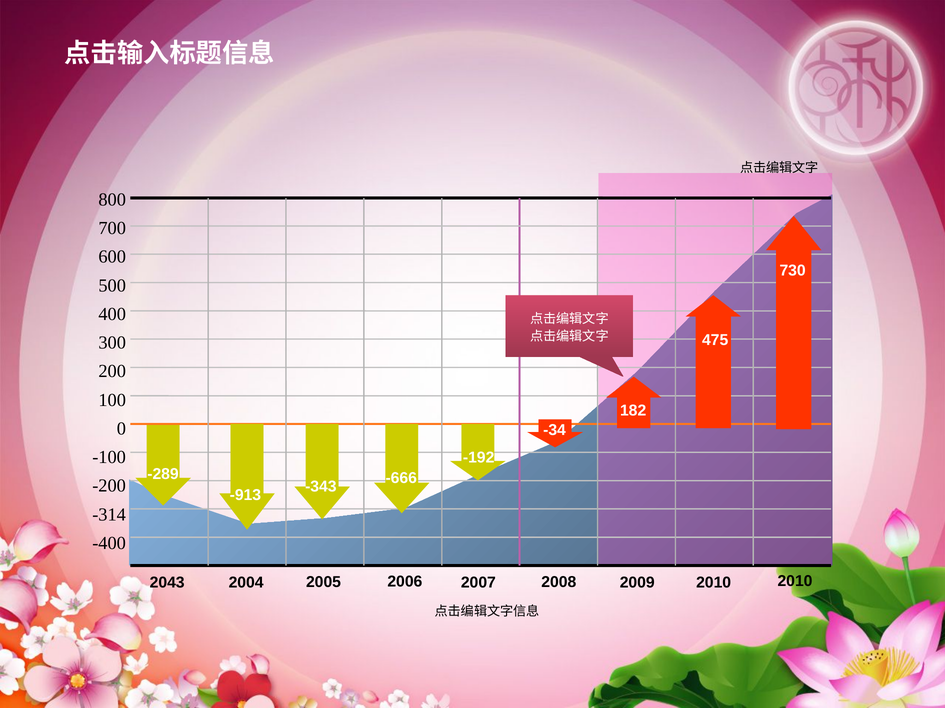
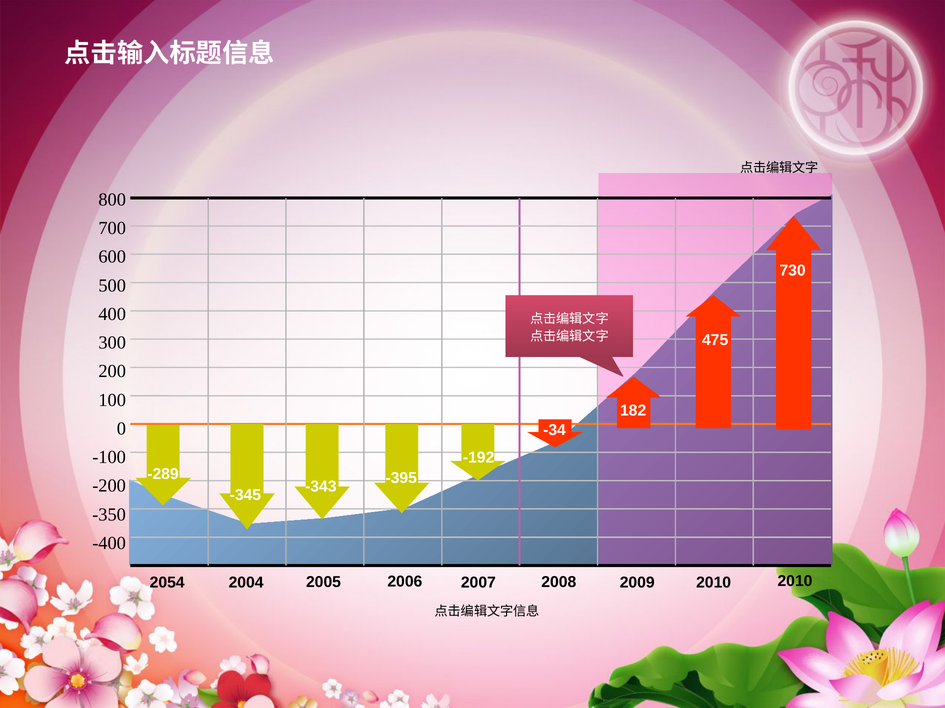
-666: -666 -> -395 (401, 478)
-913: -913 -> -345 (245, 495)
-314: -314 -> -350 (109, 515)
2043: 2043 -> 2054 (167, 583)
